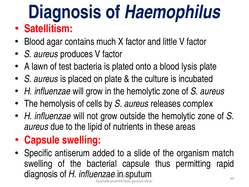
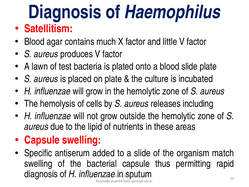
blood lysis: lysis -> slide (190, 66)
complex: complex -> including (198, 104)
